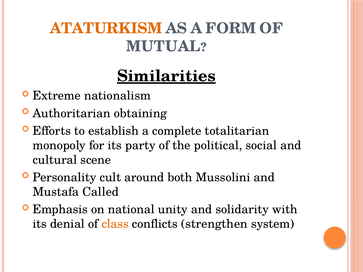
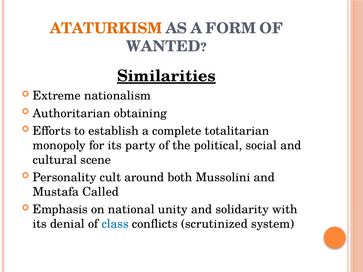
MUTUAL: MUTUAL -> WANTED (163, 46)
class colour: orange -> blue (115, 224)
strengthen: strengthen -> scrutinized (214, 224)
